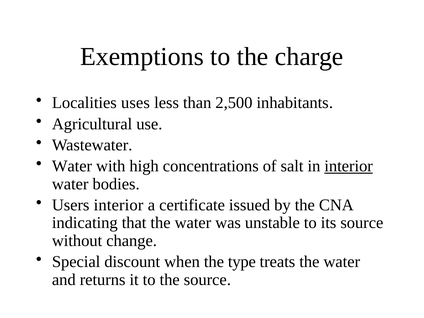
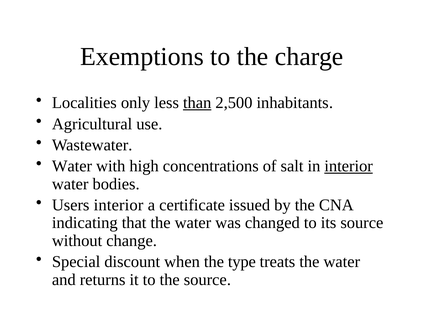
uses: uses -> only (136, 103)
than underline: none -> present (197, 103)
unstable: unstable -> changed (272, 223)
